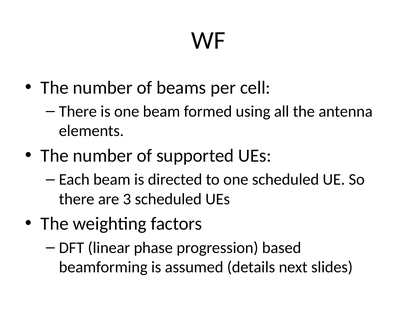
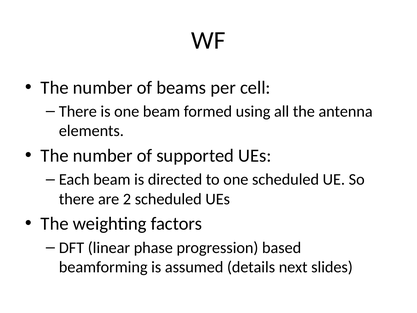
3: 3 -> 2 (127, 199)
